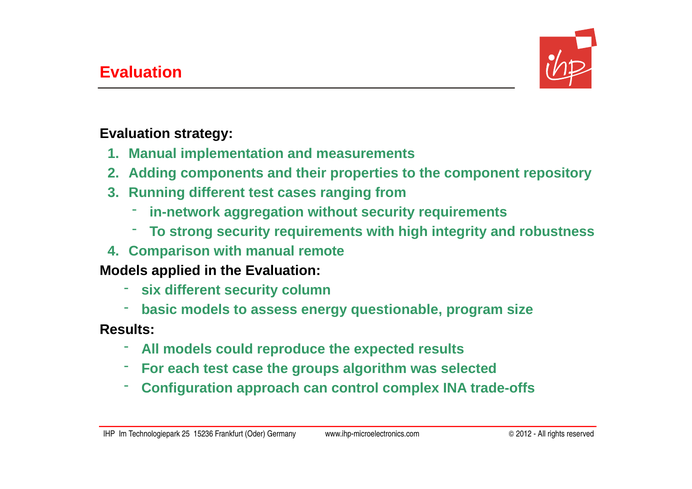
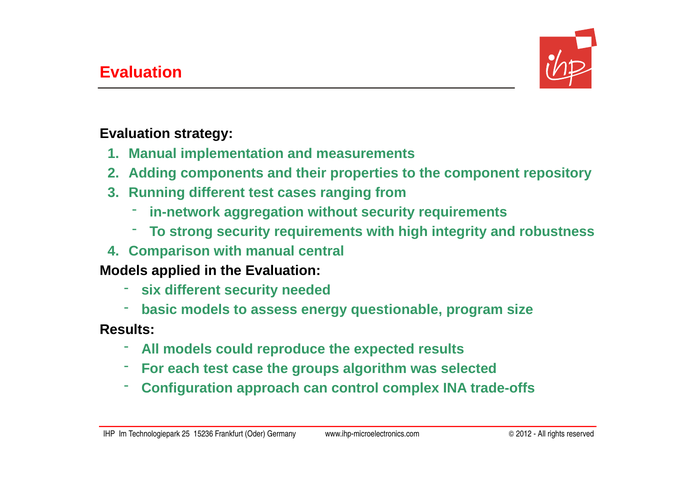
remote: remote -> central (321, 251)
column: column -> needed (306, 290)
